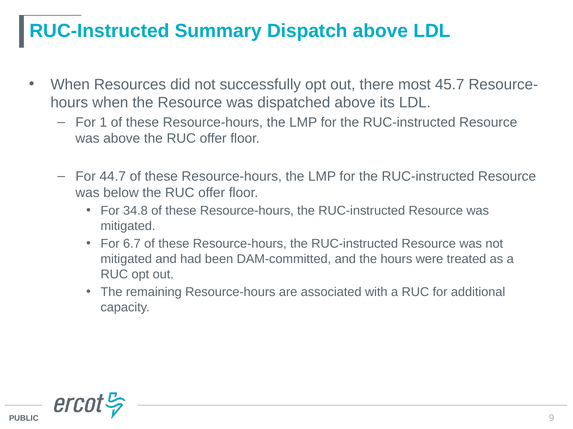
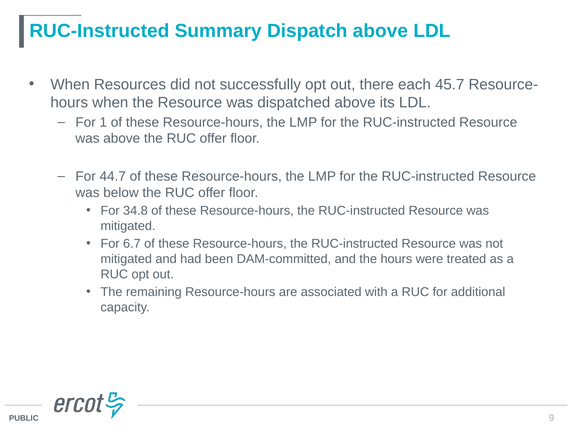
most: most -> each (414, 85)
